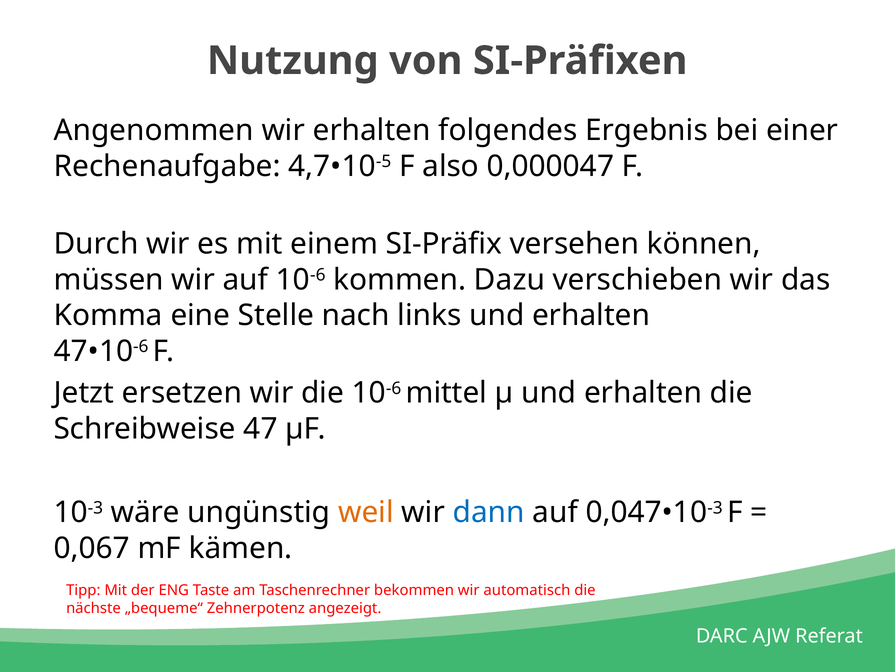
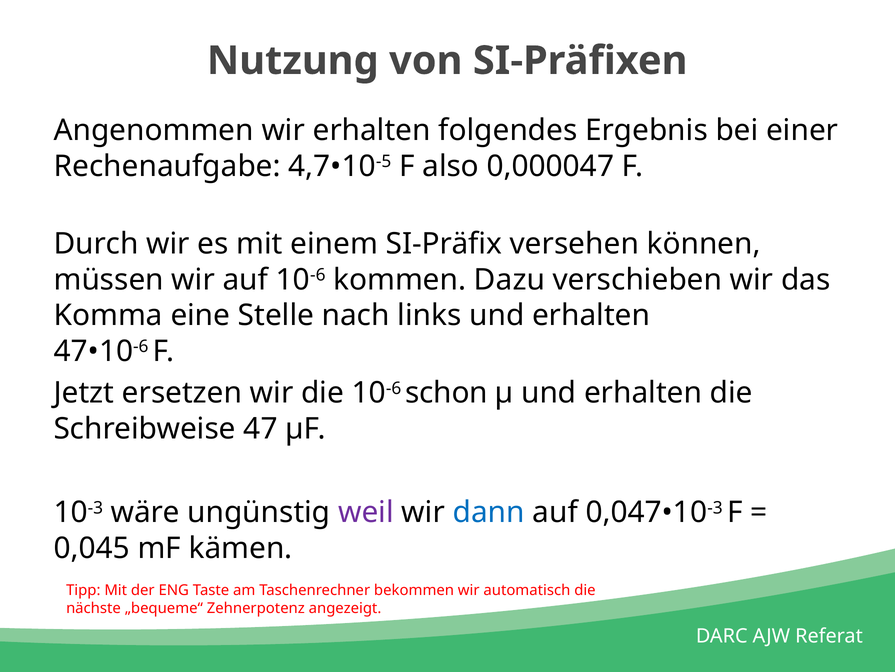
mittel: mittel -> schon (447, 393)
weil colour: orange -> purple (366, 512)
0,067: 0,067 -> 0,045 (92, 548)
